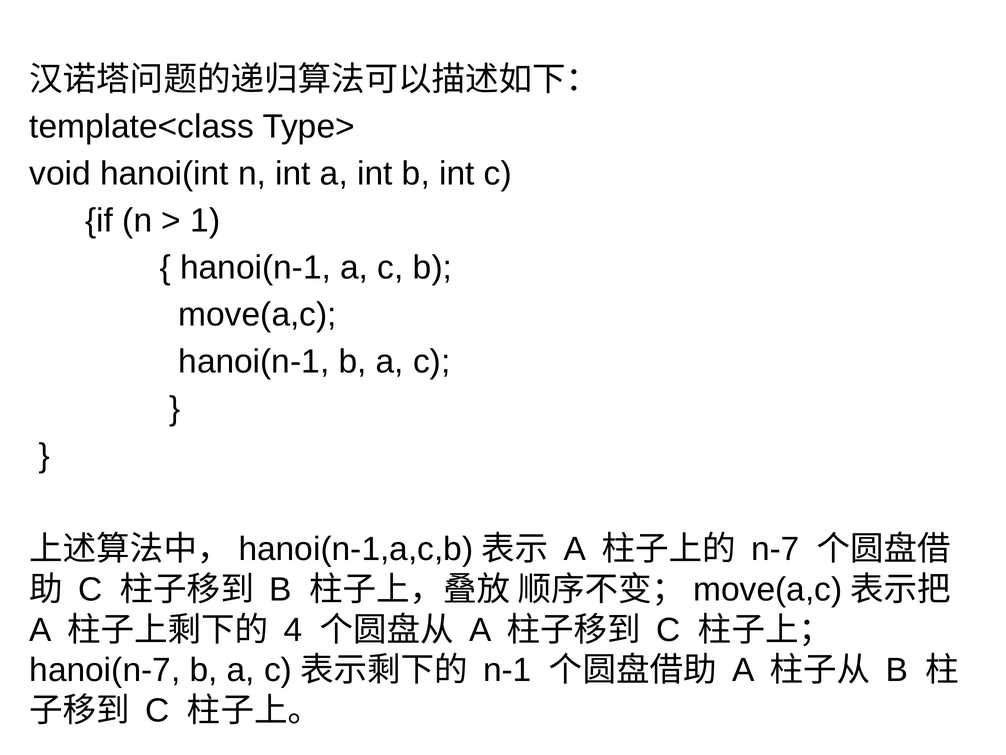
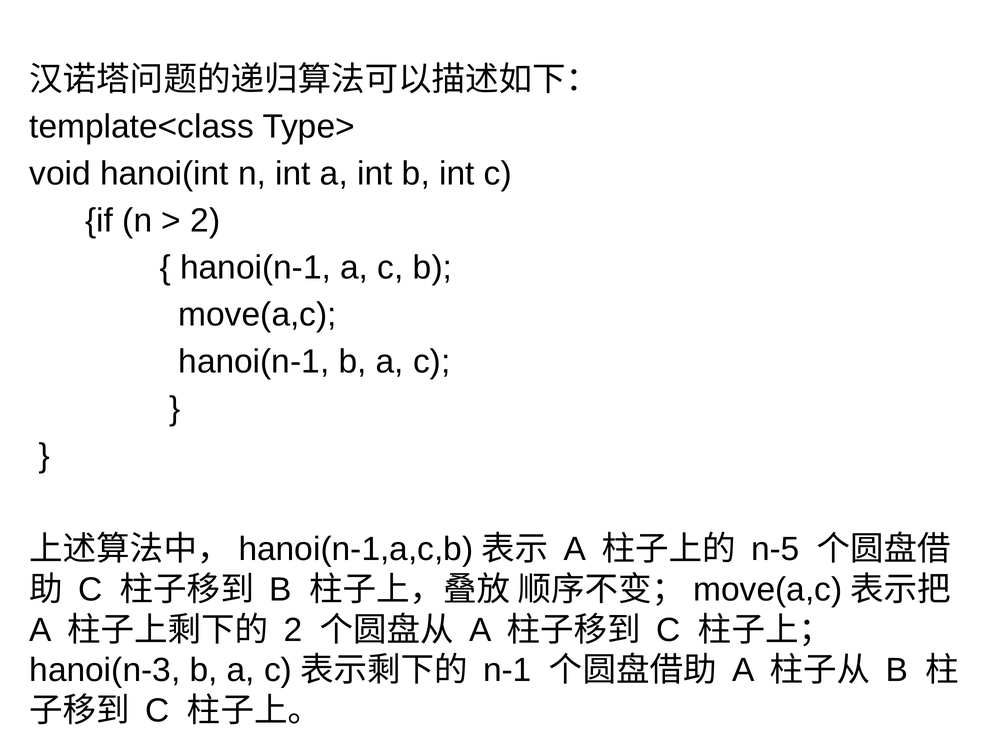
1: 1 -> 2 (205, 221)
n-7: n-7 -> n-5 (775, 549)
4: 4 -> 2 (293, 630)
hanoi(n-7: hanoi(n-7 -> hanoi(n-3 (105, 670)
